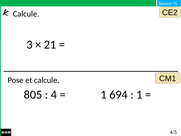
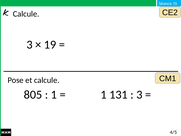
21: 21 -> 19 (50, 45)
4: 4 -> 1 (54, 94)
694: 694 -> 131 (118, 94)
1: 1 -> 3 (139, 94)
